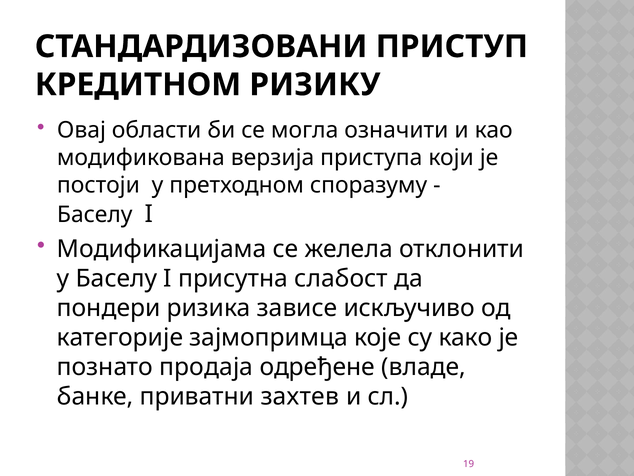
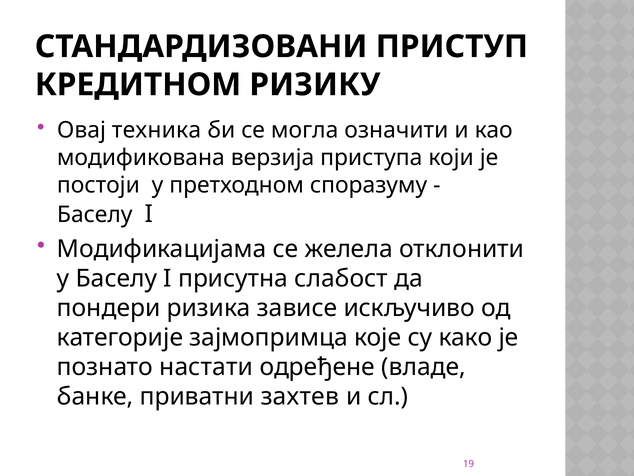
области: области -> техника (156, 130)
продаја: продаја -> настати (206, 367)
